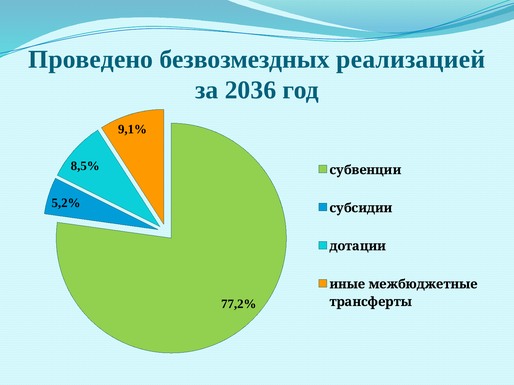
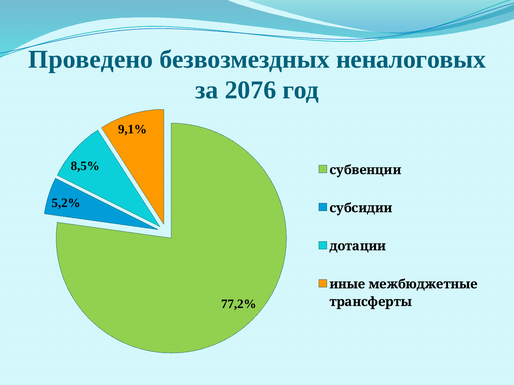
реализацией: реализацией -> неналоговых (411, 59)
2036: 2036 -> 2076 (250, 90)
